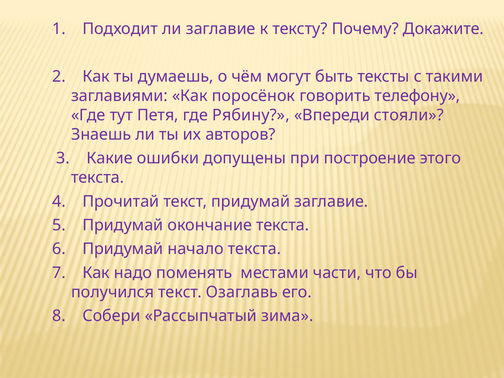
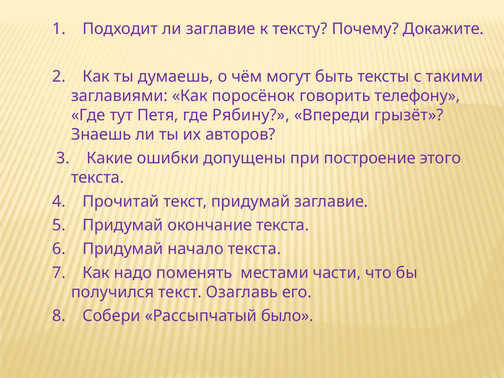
стояли: стояли -> грызёт (409, 115)
зима: зима -> было (287, 316)
